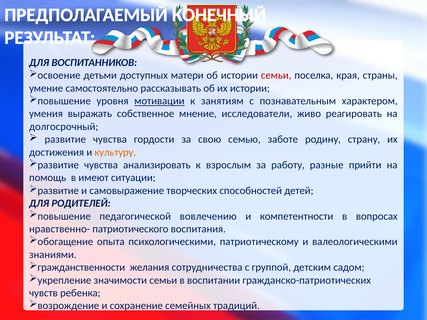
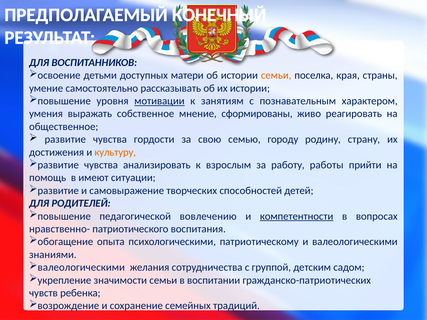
семьи colour: red -> orange (276, 75)
исследователи: исследователи -> сформированы (257, 114)
долгосрочный: долгосрочный -> общественное (64, 127)
заботе: заботе -> городу (283, 139)
разные: разные -> работы (327, 165)
компетентности underline: none -> present (297, 216)
гражданственности: гражданственности -> валеологическими (81, 268)
